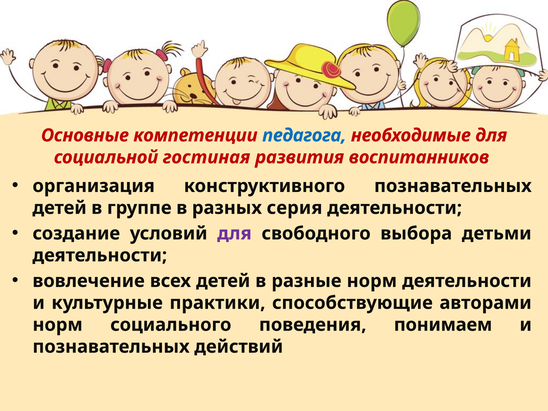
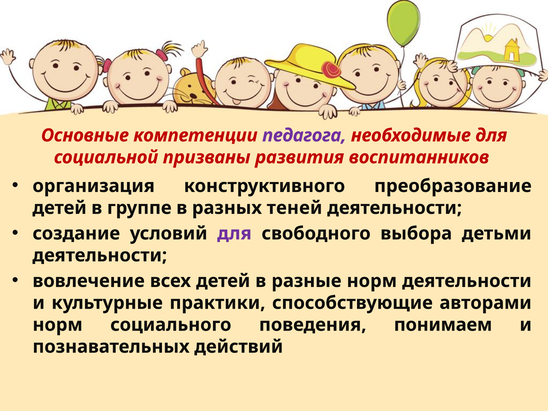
педагога colour: blue -> purple (304, 135)
гостиная: гостиная -> призваны (207, 157)
конструктивного познавательных: познавательных -> преобразование (453, 186)
серия: серия -> теней (294, 208)
